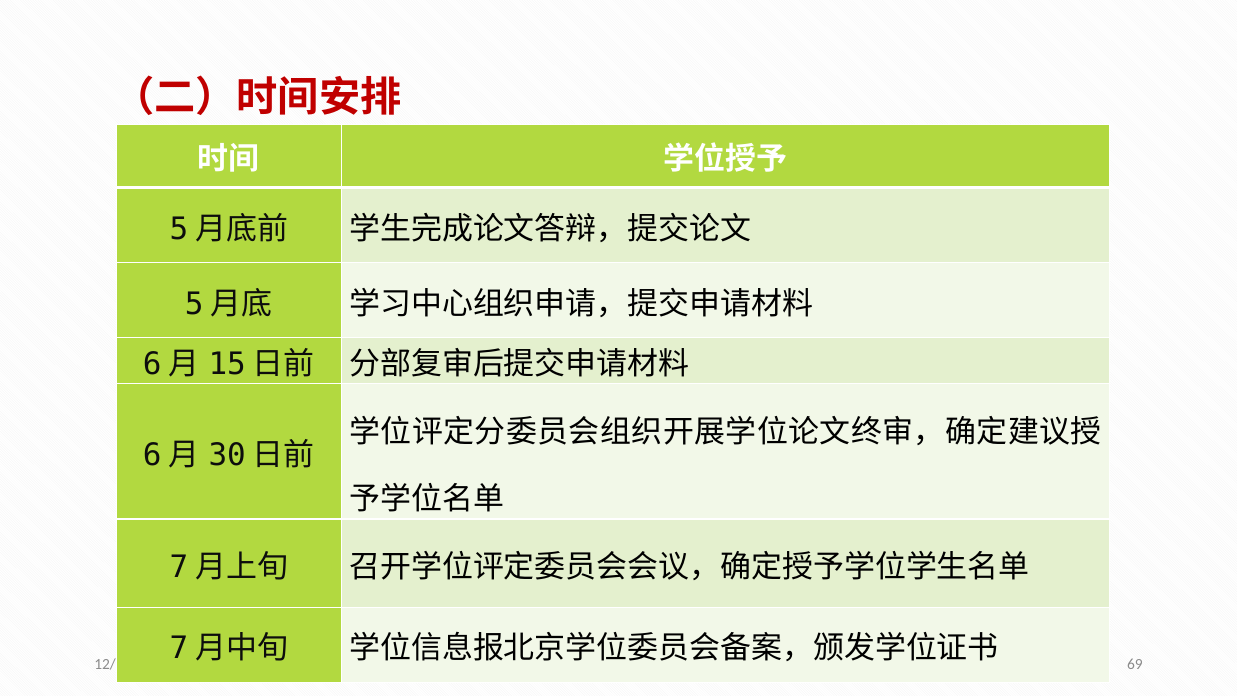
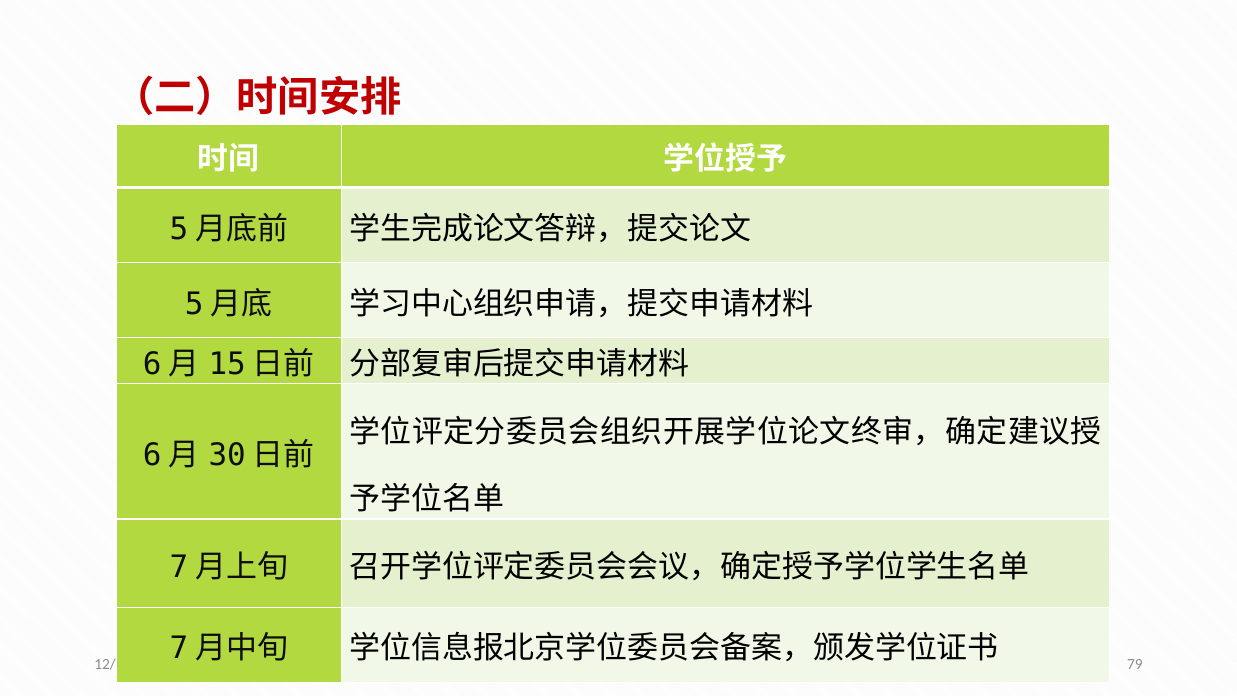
69: 69 -> 79 (1135, 664)
